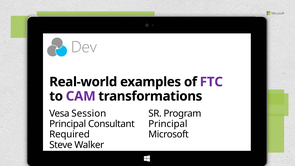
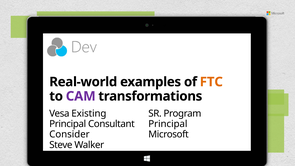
FTC colour: purple -> orange (211, 82)
Session: Session -> Existing (89, 113)
Required: Required -> Consider (69, 134)
